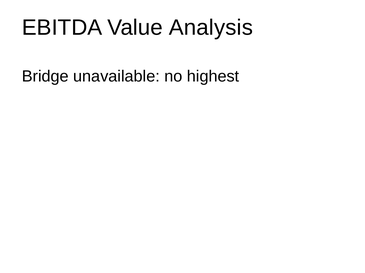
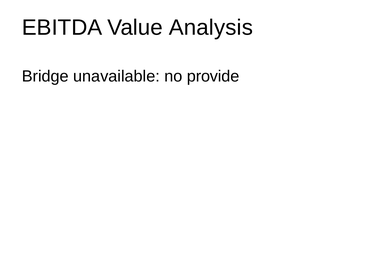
highest: highest -> provide (213, 77)
